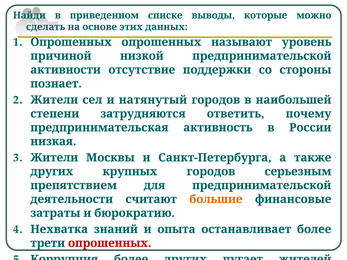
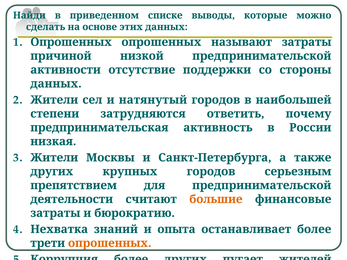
называют уровень: уровень -> затраты (307, 42)
познает: познает -> данных (56, 84)
опрошенных colour: red -> orange (110, 243)
